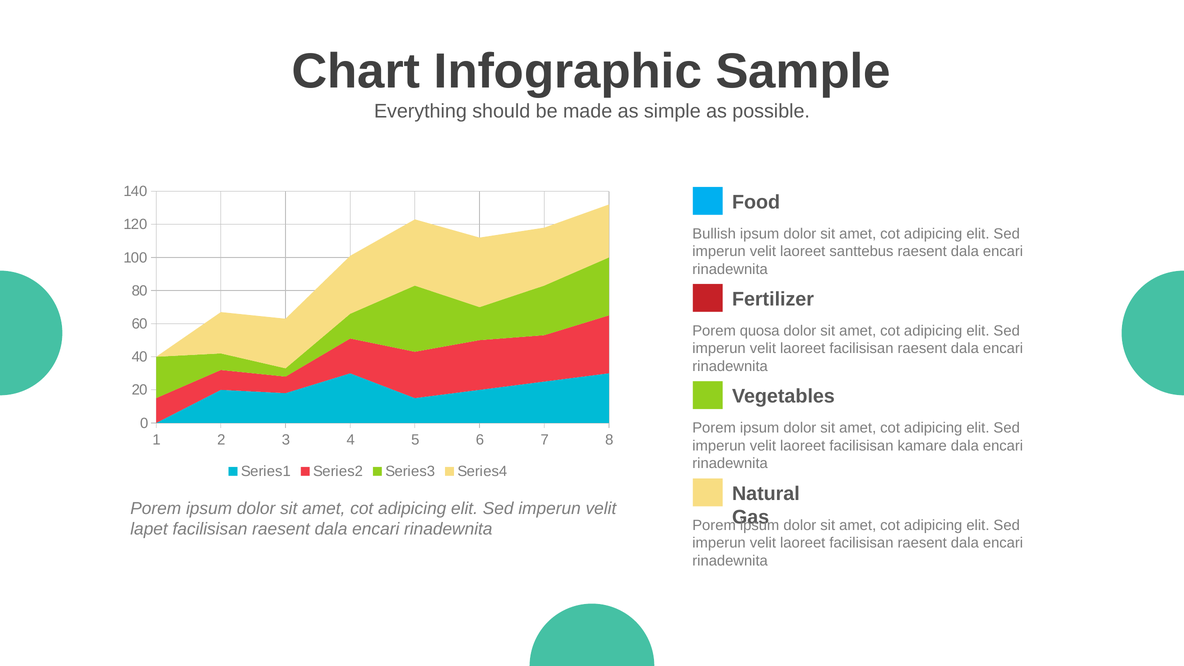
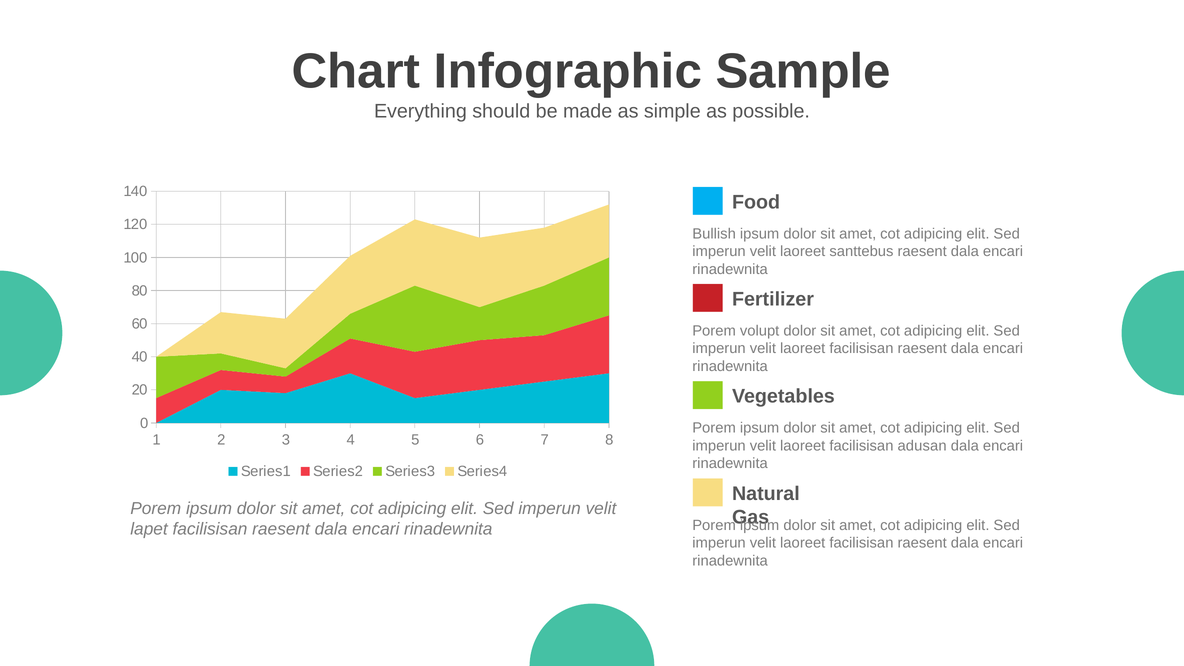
quosa: quosa -> volupt (760, 331)
kamare: kamare -> adusan (922, 446)
